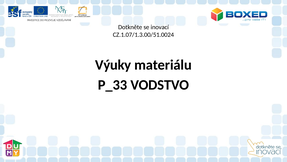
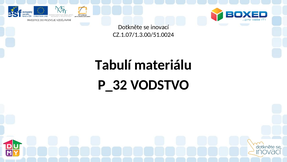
Výuky: Výuky -> Tabulí (113, 65)
P_33: P_33 -> P_32 (113, 85)
